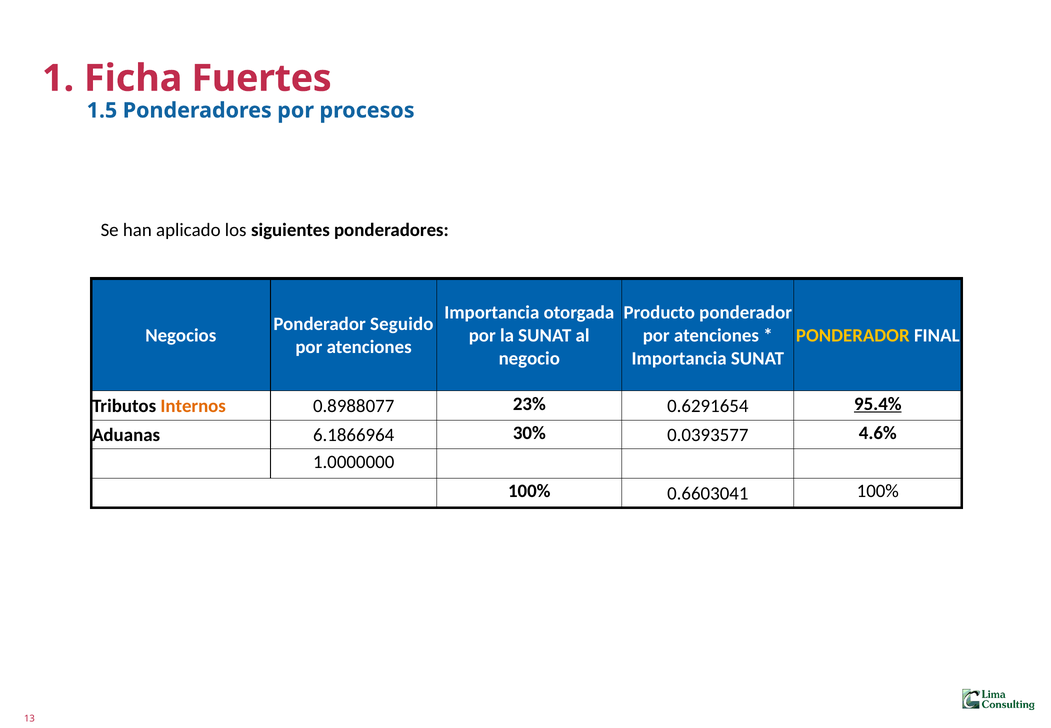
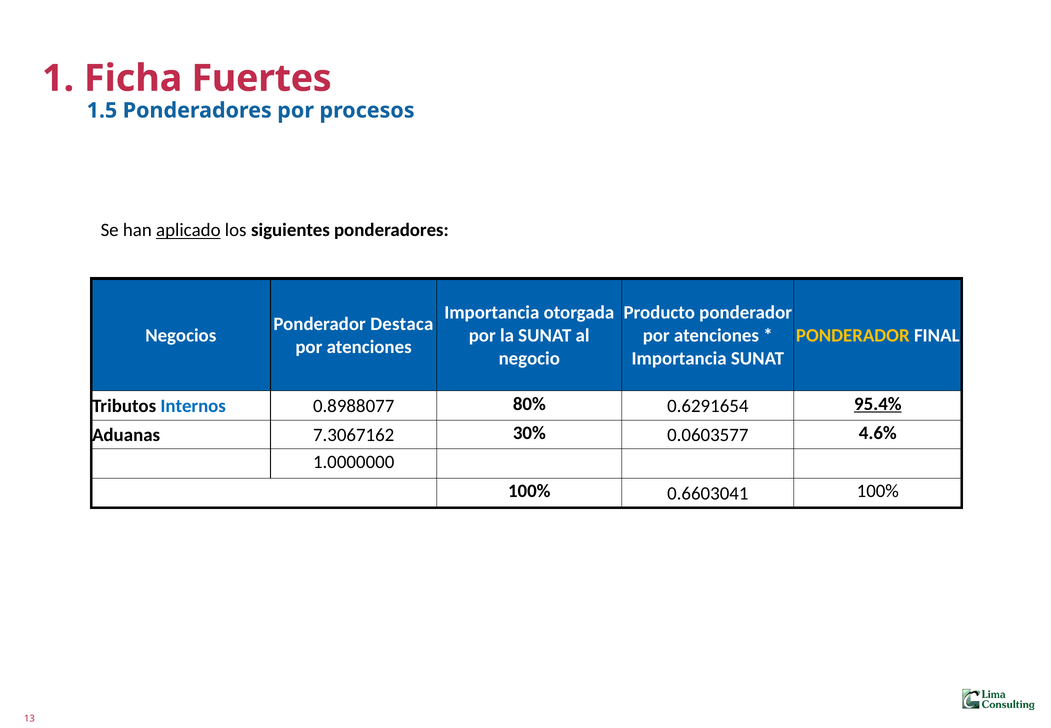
aplicado underline: none -> present (188, 230)
Seguido: Seguido -> Destaca (402, 324)
Internos colour: orange -> blue (193, 406)
23%: 23% -> 80% (529, 404)
6.1866964: 6.1866964 -> 7.3067162 (354, 435)
0.0393577: 0.0393577 -> 0.0603577 (708, 435)
